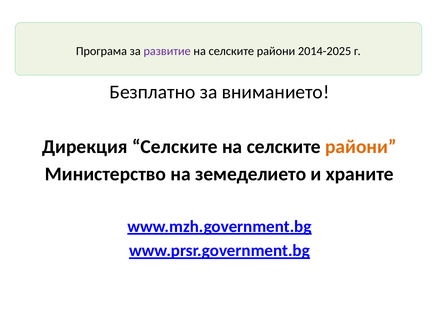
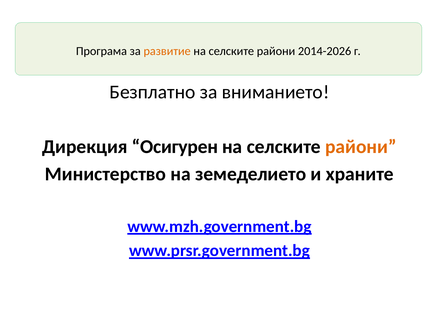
развитие colour: purple -> orange (167, 51)
2014-2025: 2014-2025 -> 2014-2026 (325, 51)
Дирекция Селските: Селските -> Осигурен (175, 147)
